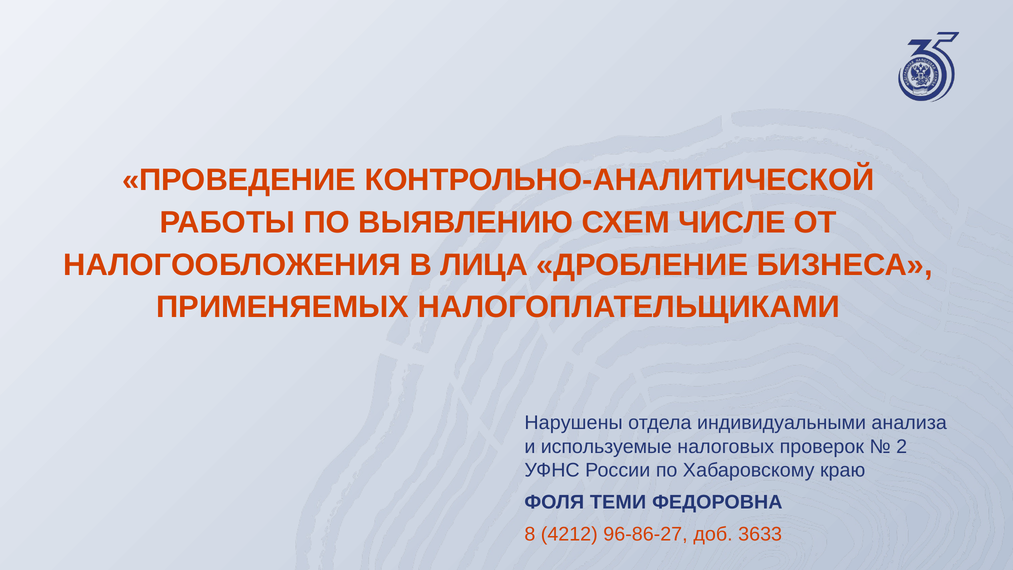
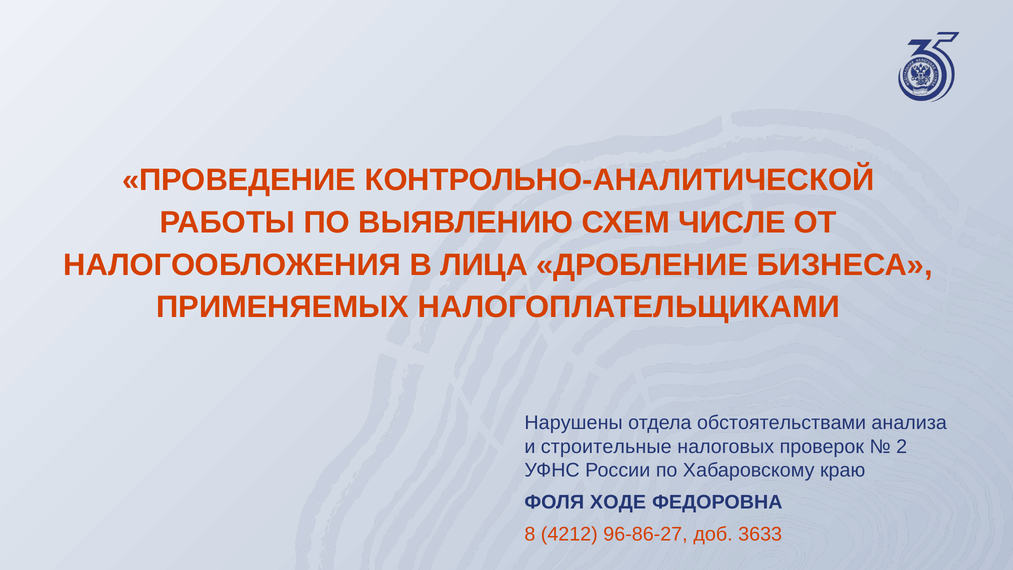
индивидуальными: индивидуальными -> обстоятельствами (782, 423)
используемые: используемые -> строительные (606, 446)
ТЕМИ: ТЕМИ -> ХОДЕ (618, 502)
